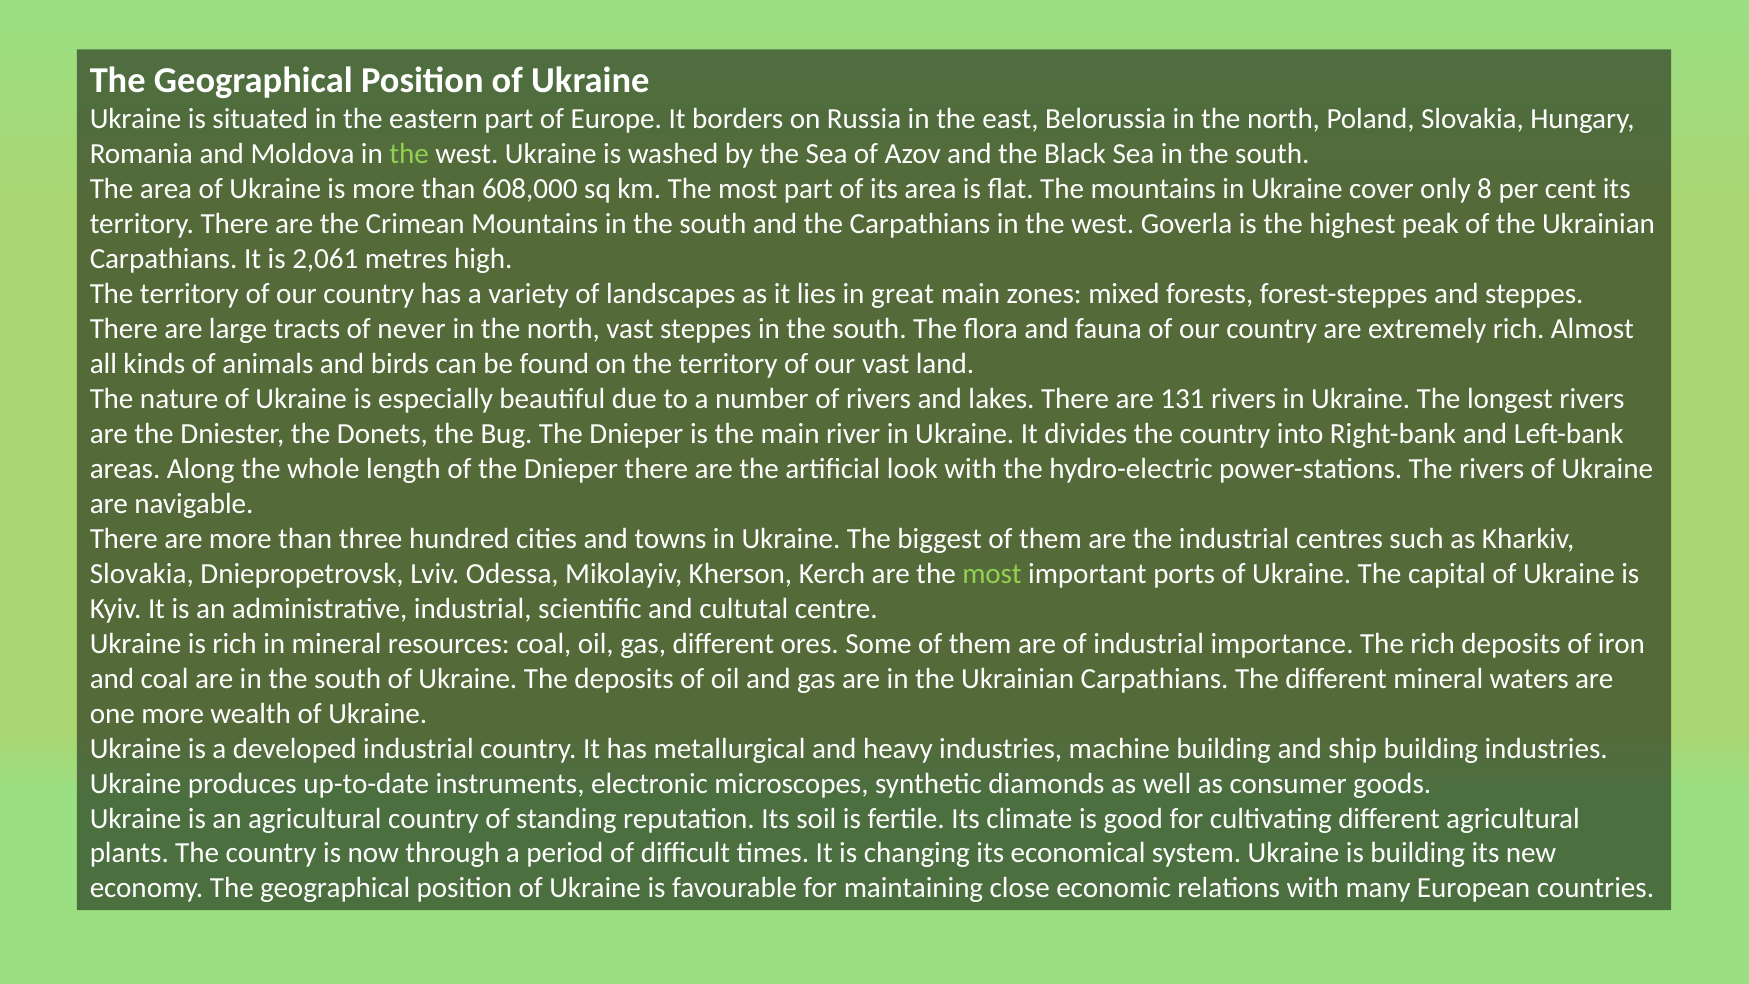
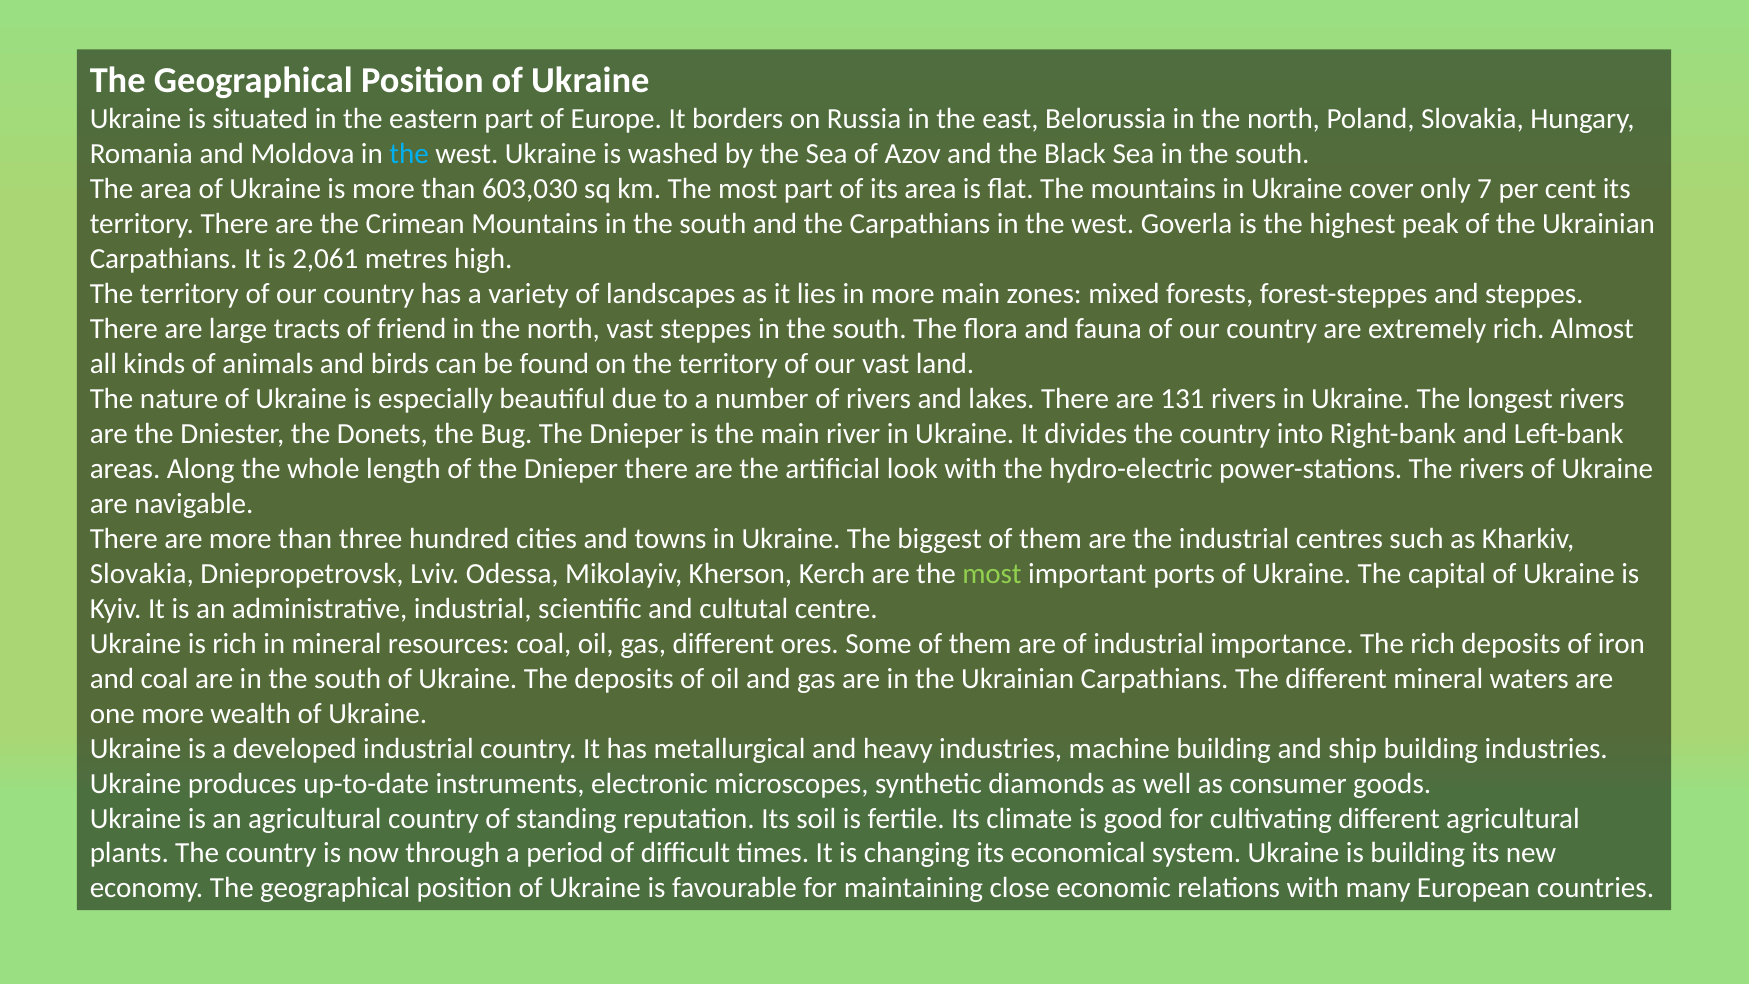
the colour: light green -> light blue (409, 154)
608,000: 608,000 -> 603,030 (530, 189)
8: 8 -> 7 (1485, 189)
in great: great -> more (903, 294)
never: never -> friend (412, 329)
